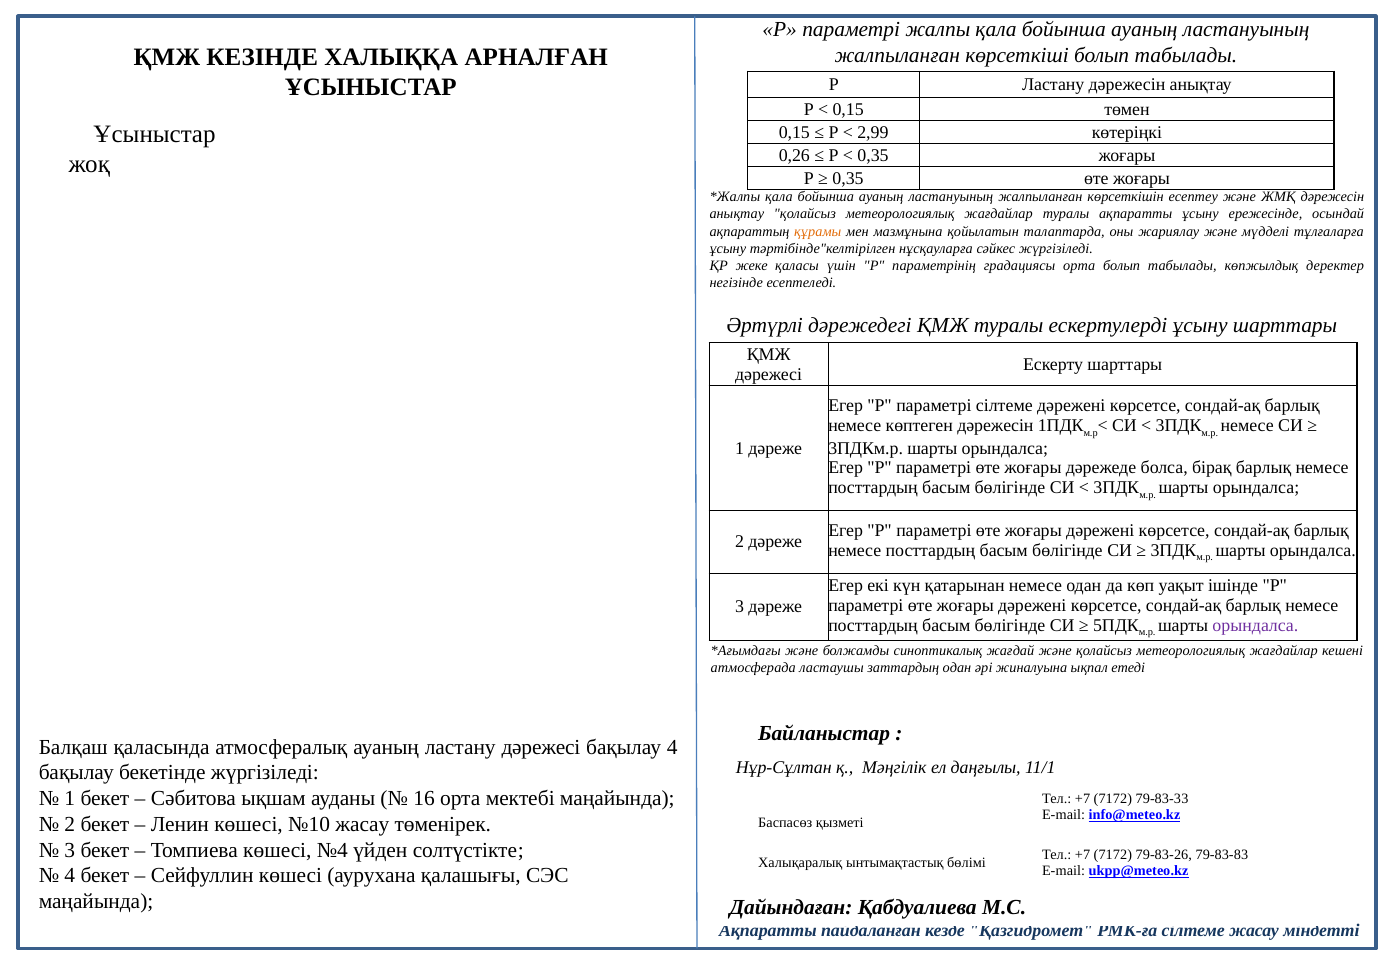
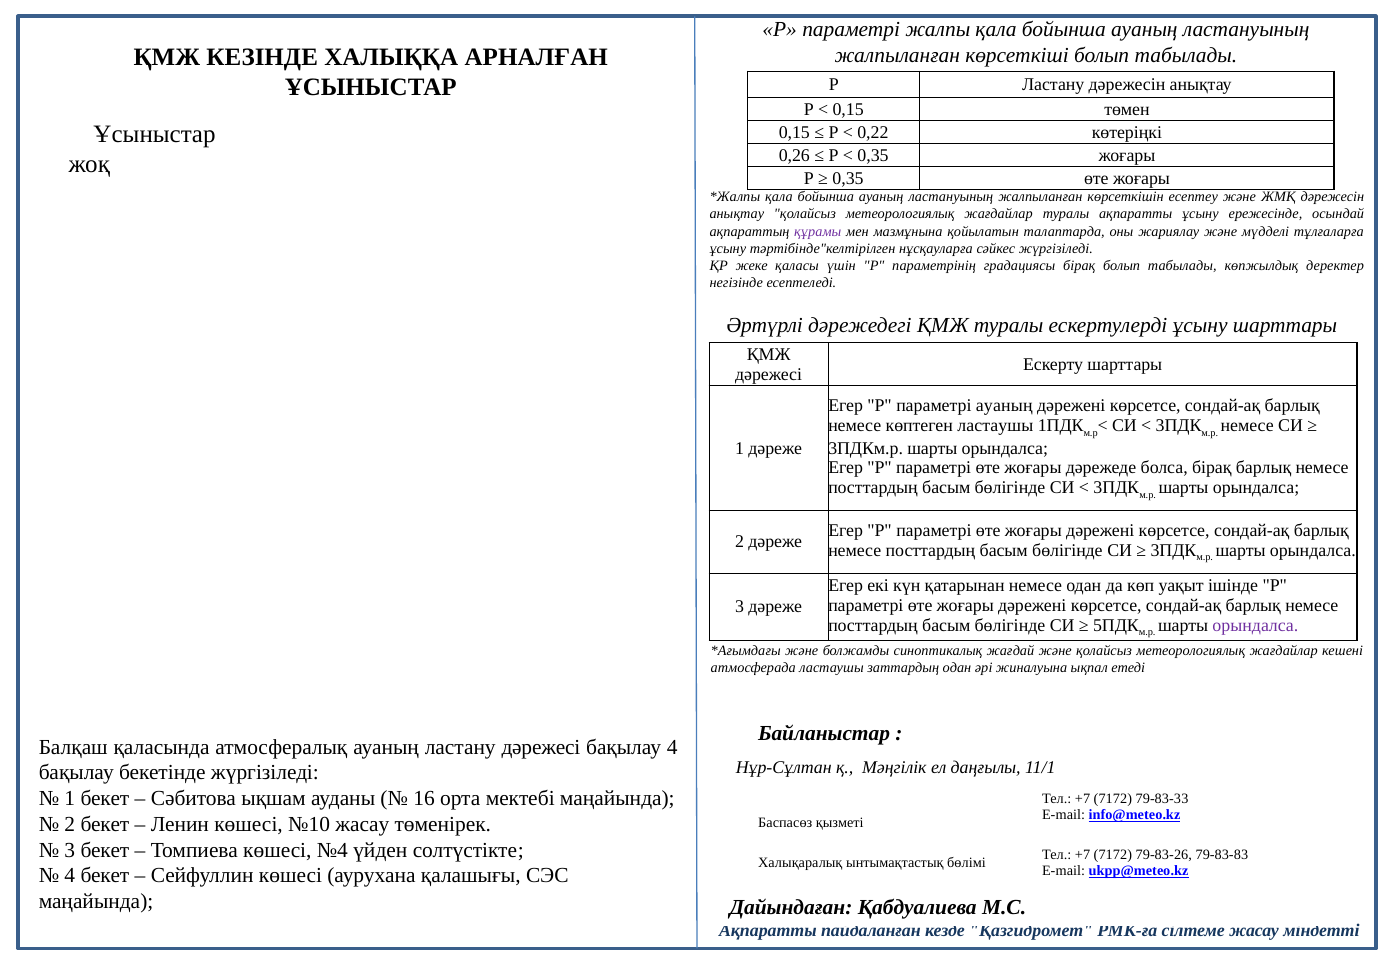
2,99: 2,99 -> 0,22 (873, 133)
құрамы colour: orange -> purple (818, 231)
градациясы орта: орта -> бірақ (1079, 266)
параметрі сілтеме: сілтеме -> ауаның (1004, 406)
көптеген дәрежесін: дәрежесін -> ластаушы (995, 426)
